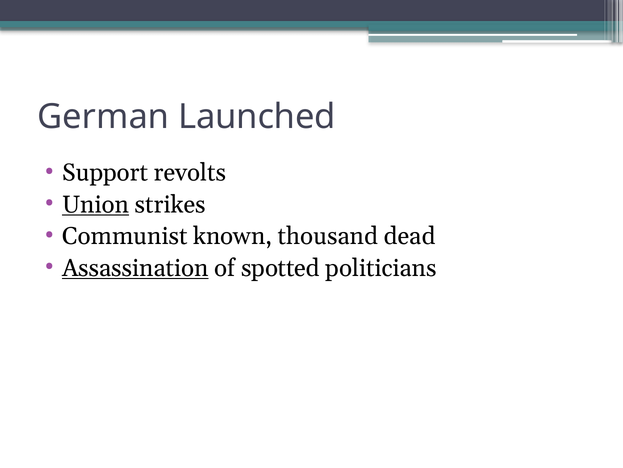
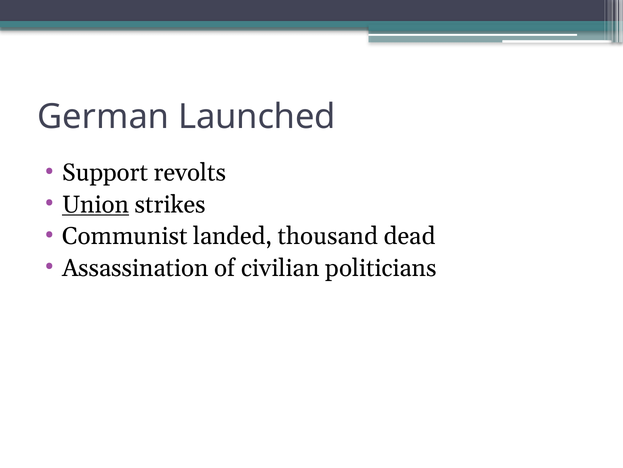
known: known -> landed (233, 236)
Assassination underline: present -> none (135, 268)
spotted: spotted -> civilian (280, 268)
